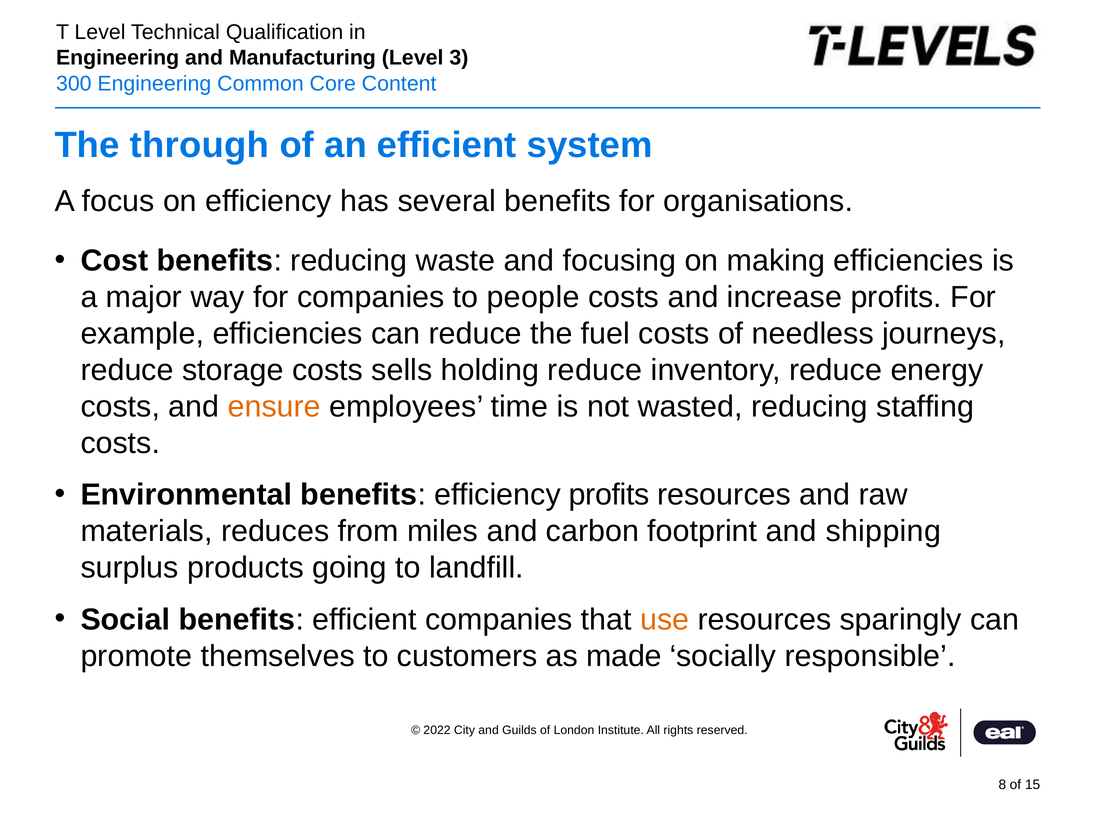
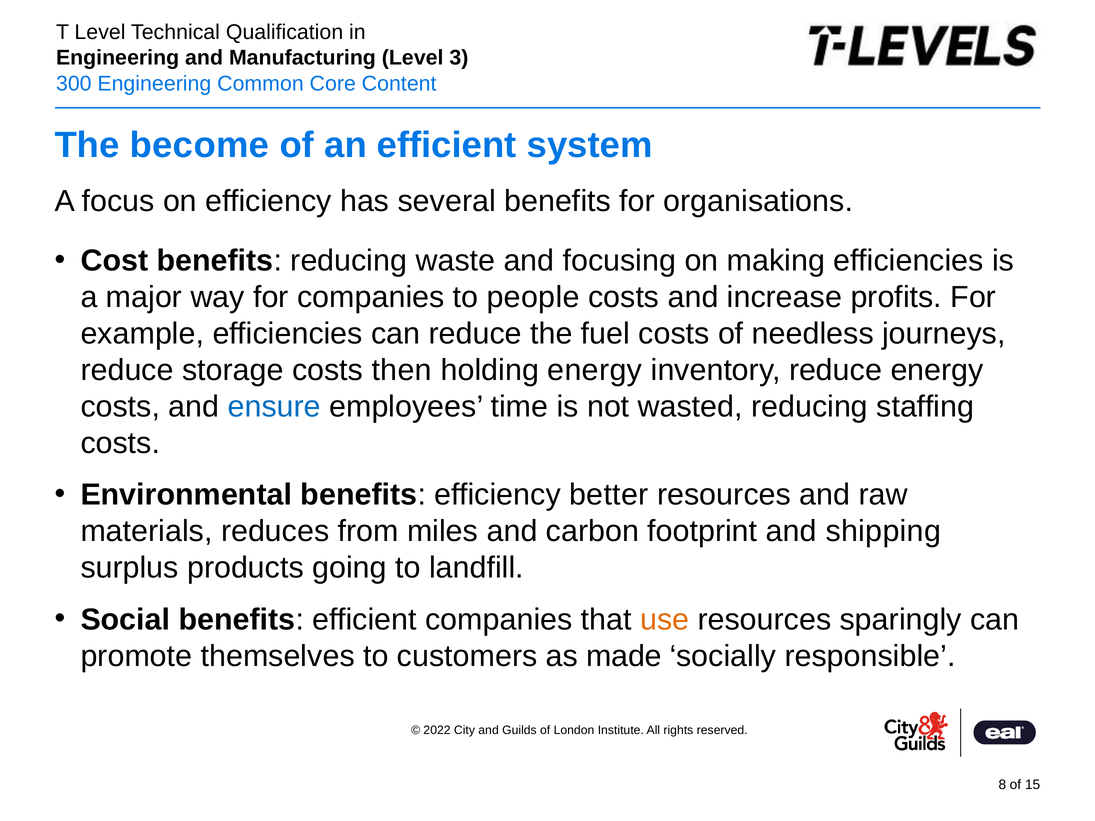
through: through -> become (199, 145)
sells: sells -> then (402, 370)
holding reduce: reduce -> energy (595, 370)
ensure colour: orange -> blue (274, 407)
efficiency profits: profits -> better (609, 495)
